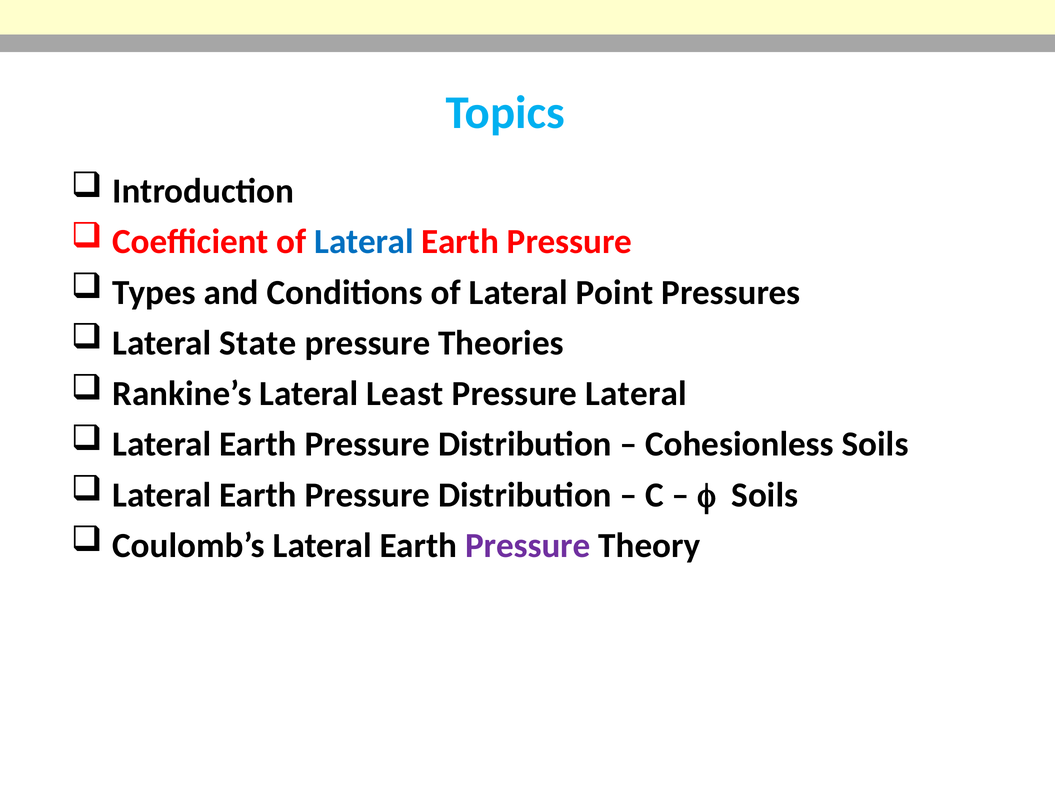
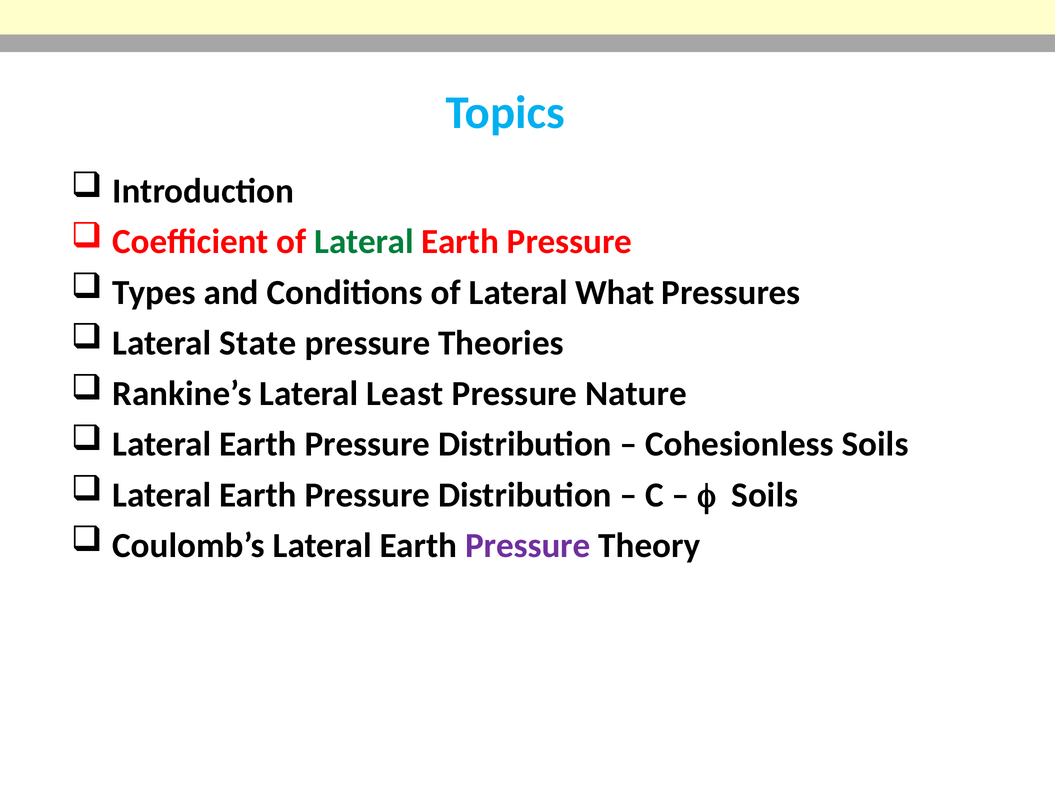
Lateral colour: blue -> green (364, 242)
Point: Point -> What (615, 293)
Pressure Lateral: Lateral -> Nature (636, 394)
